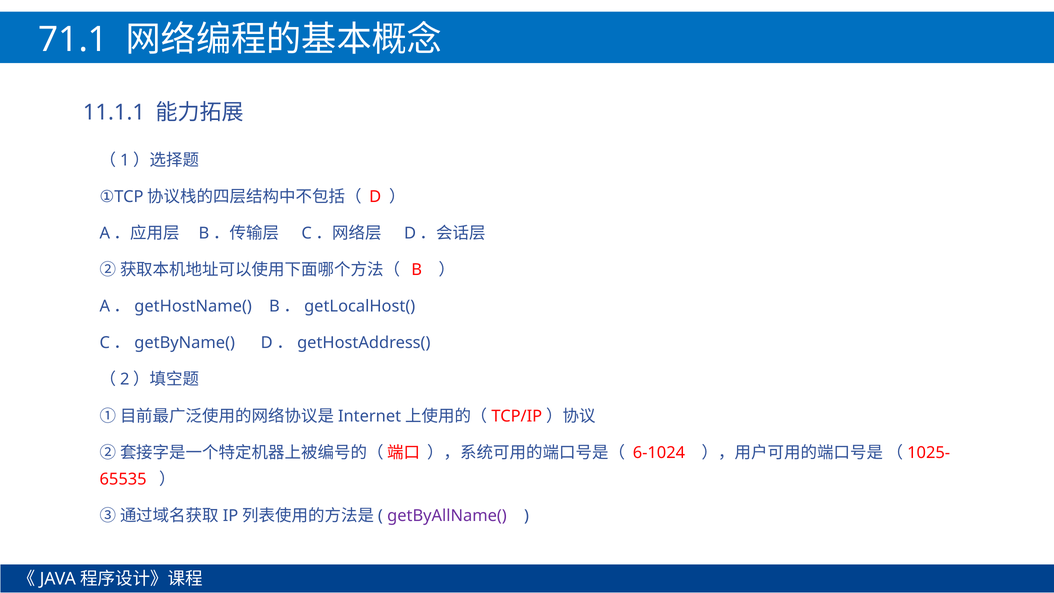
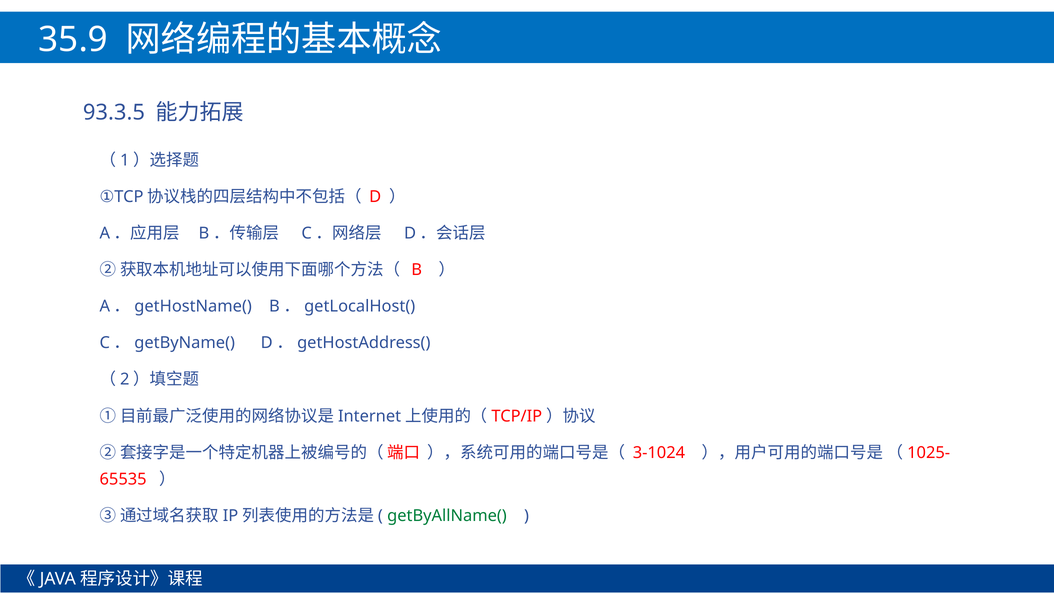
71.1: 71.1 -> 35.9 (73, 40)
11.1.1: 11.1.1 -> 93.3.5 (114, 113)
6-1024: 6-1024 -> 3-1024 (659, 453)
getByAllName( colour: purple -> green (447, 516)
